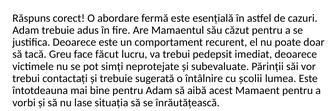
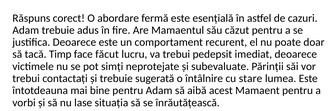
Greu: Greu -> Timp (60, 54)
școlii: școlii -> stare (251, 79)
